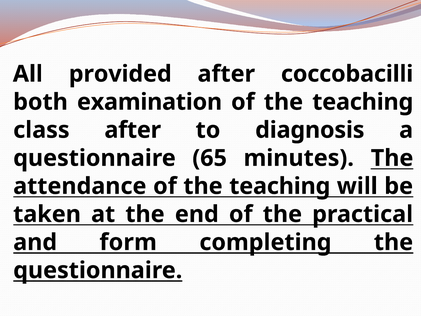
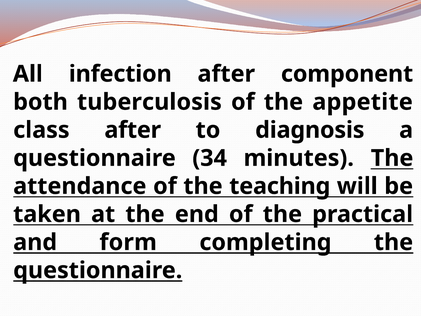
provided: provided -> infection (120, 74)
coccobacilli: coccobacilli -> component (347, 74)
examination: examination -> tuberculosis (149, 102)
teaching: teaching -> appetite (363, 102)
65: 65 -> 34 (210, 158)
